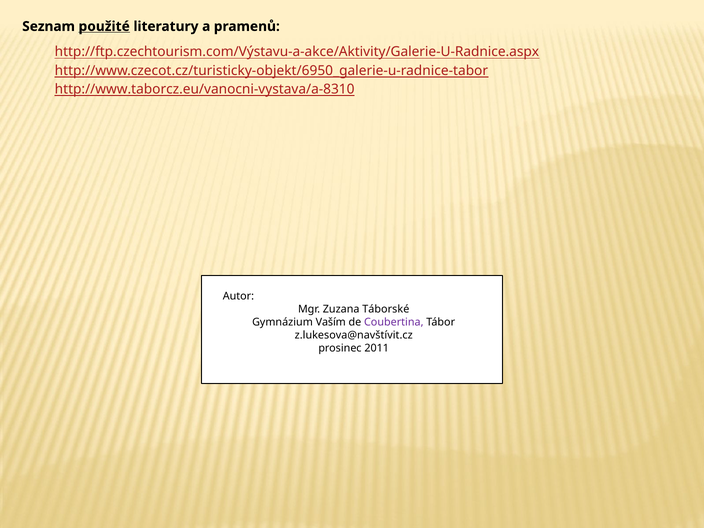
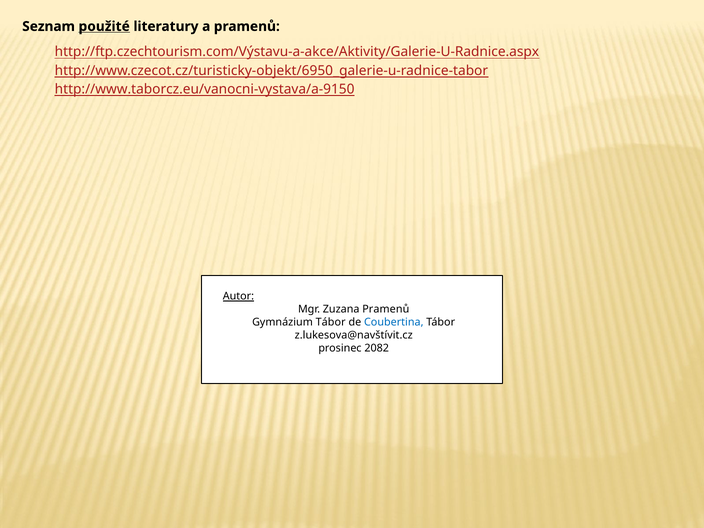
http://www.taborcz.eu/vanocni-vystava/a-8310: http://www.taborcz.eu/vanocni-vystava/a-8310 -> http://www.taborcz.eu/vanocni-vystava/a-9150 (205, 89)
Autor underline: none -> present (238, 296)
Zuzana Táborské: Táborské -> Pramenů (386, 309)
Gymnázium Vaším: Vaším -> Tábor (331, 322)
Coubertina colour: purple -> blue (394, 322)
2011: 2011 -> 2082 (377, 348)
